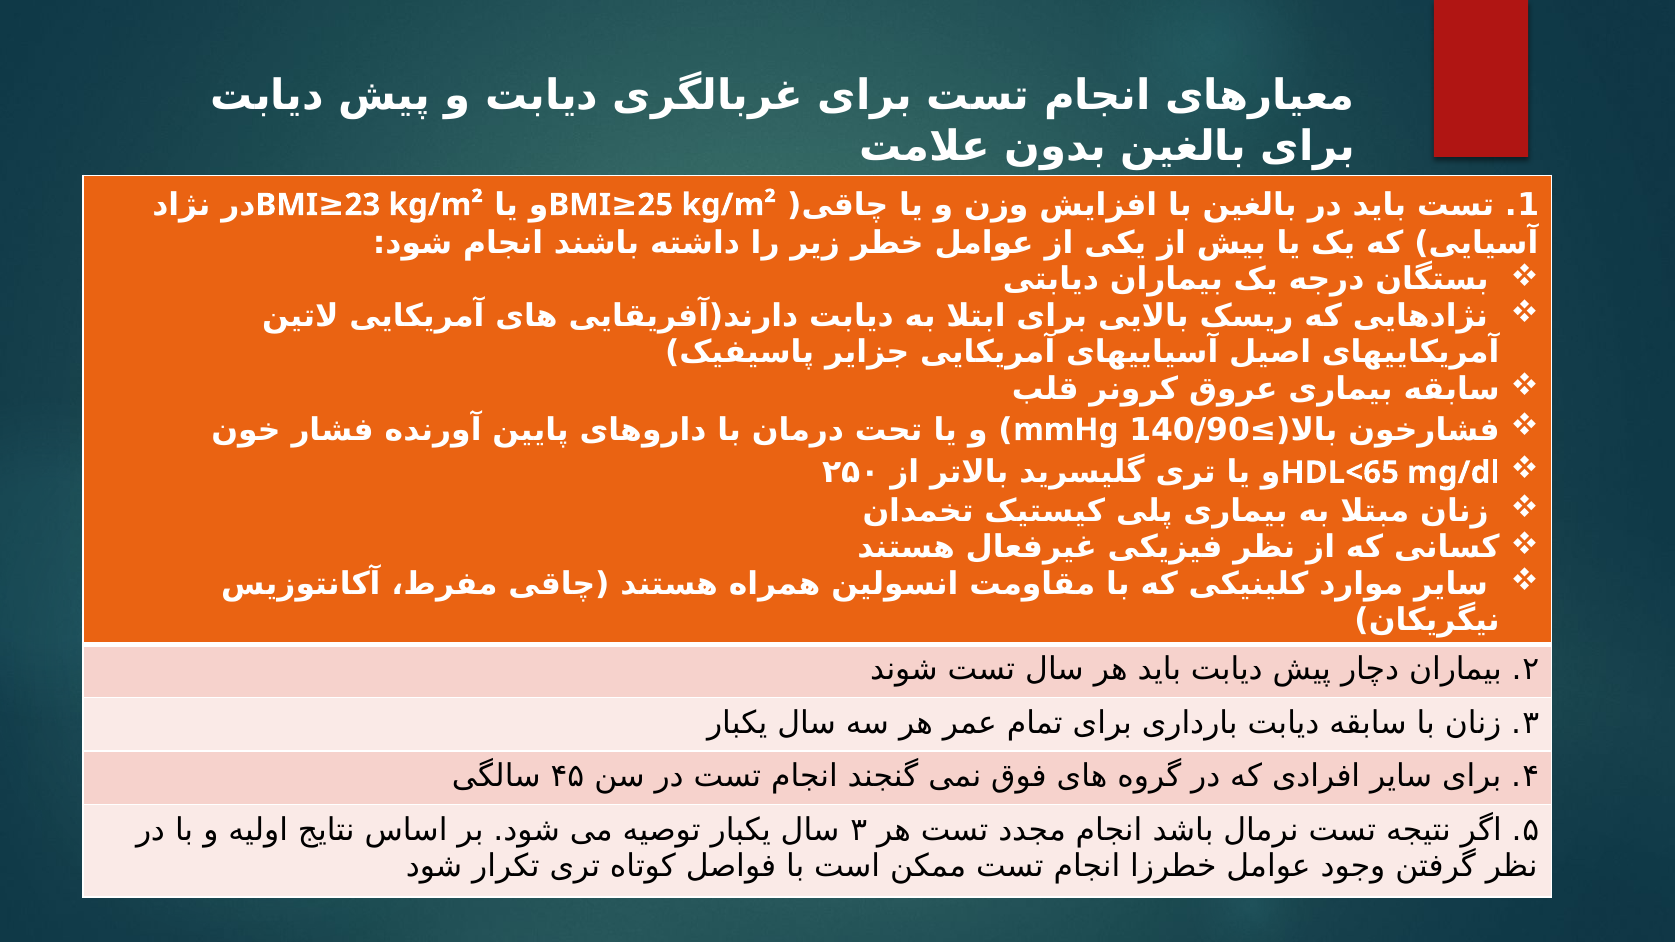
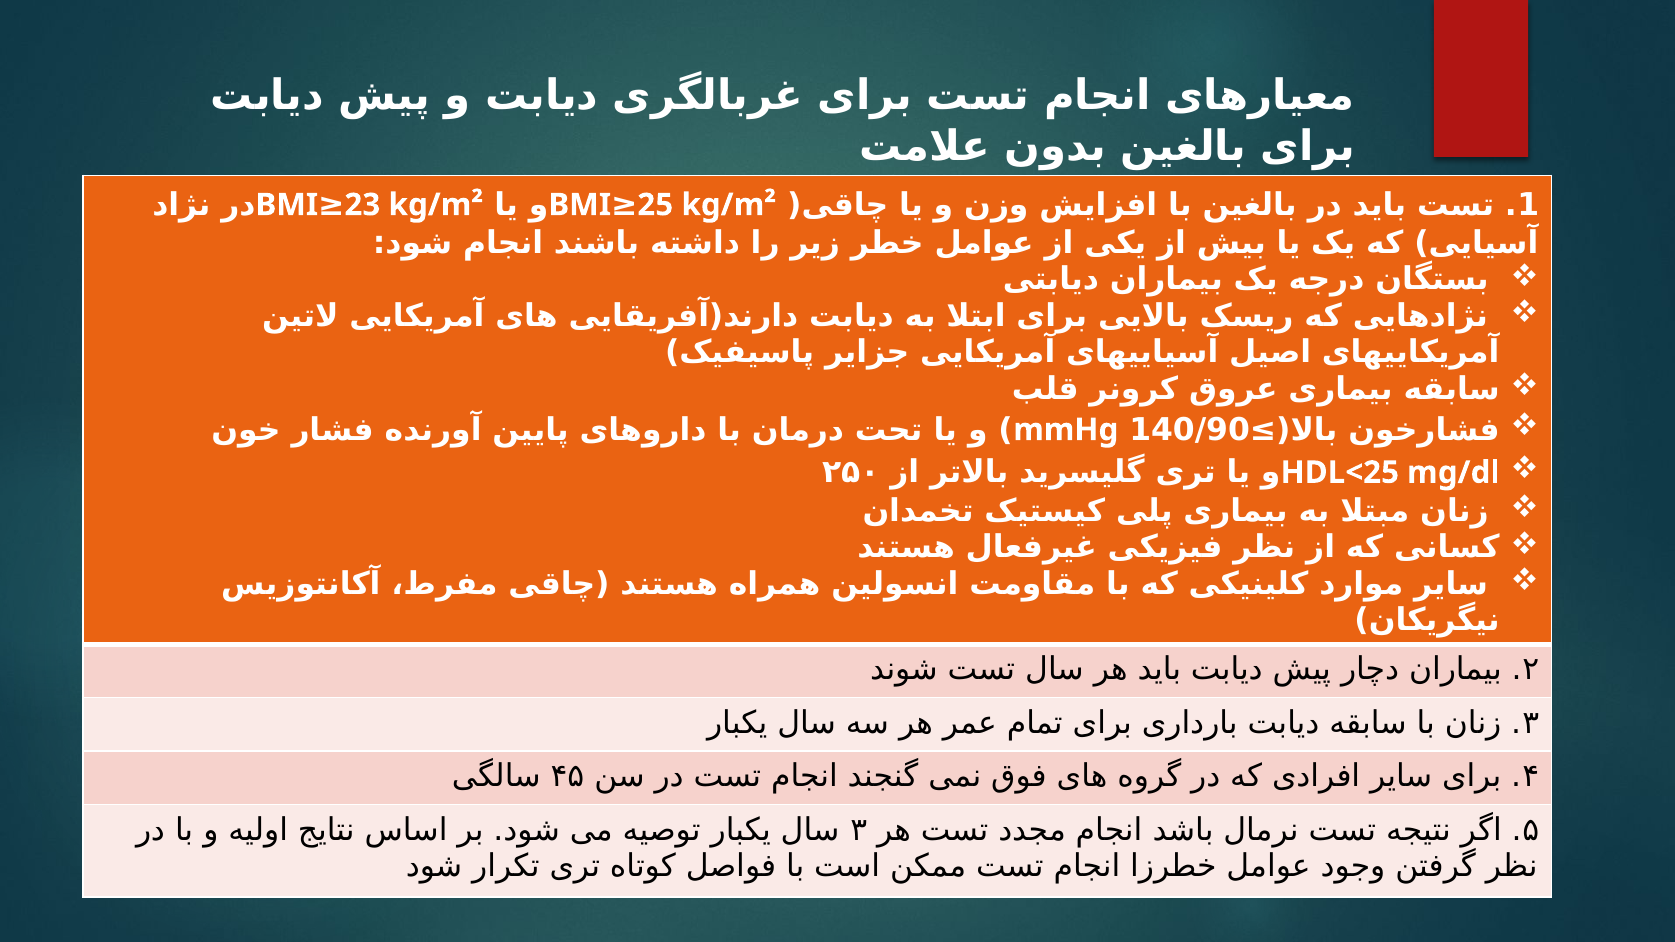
HDL<65: HDL<65 -> HDL<25 (1340, 473)
